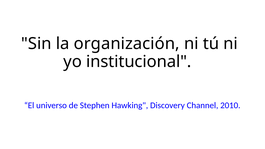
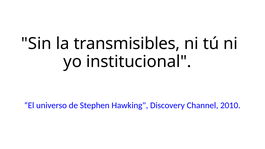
organización: organización -> transmisibles (127, 44)
